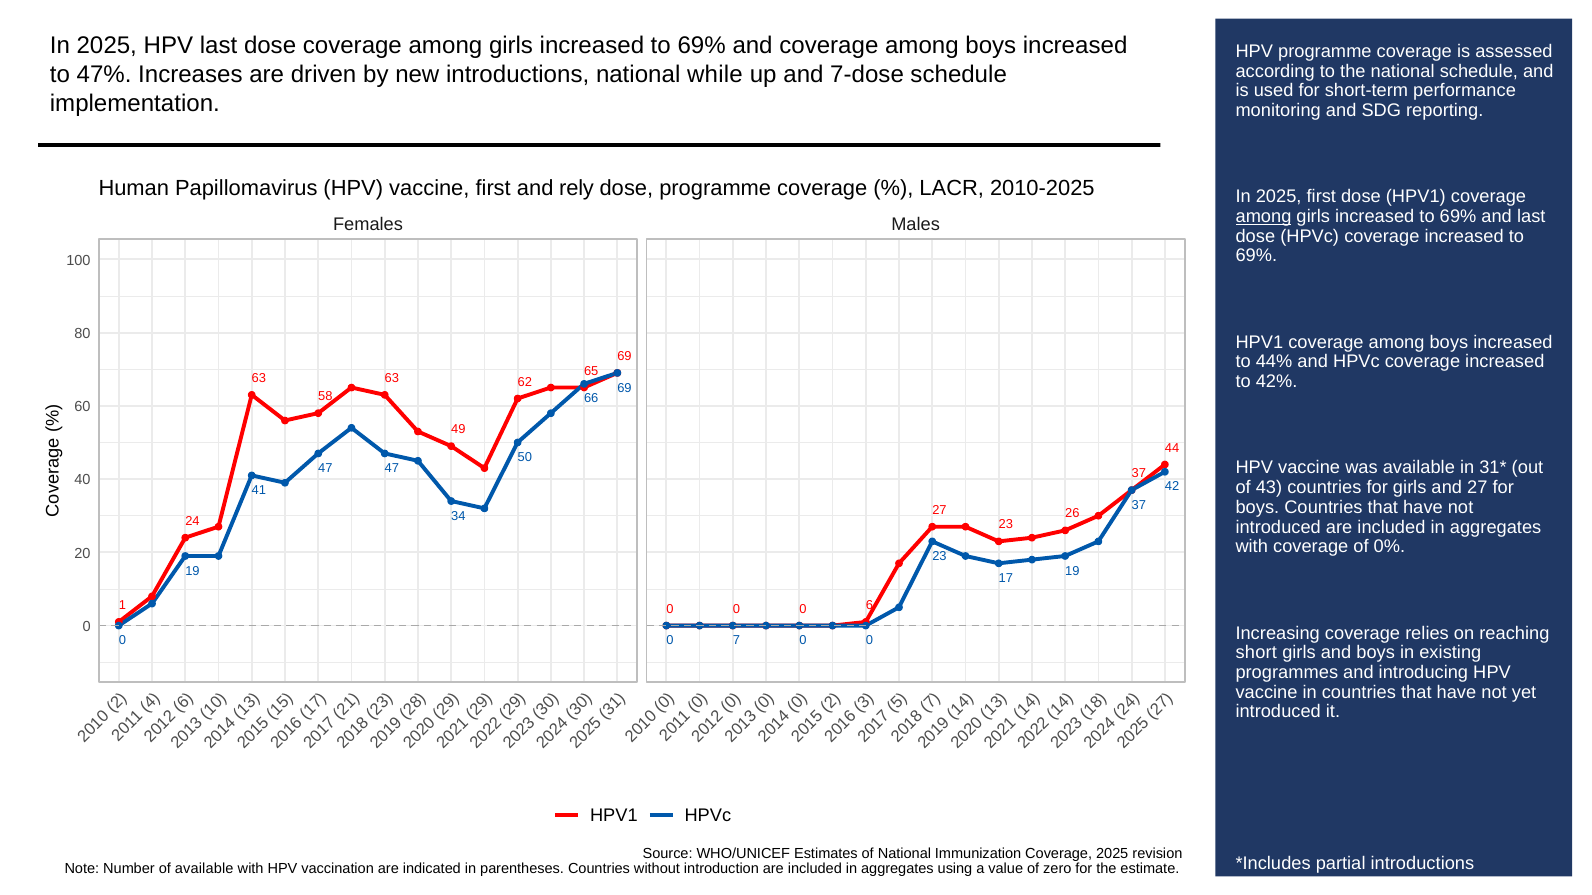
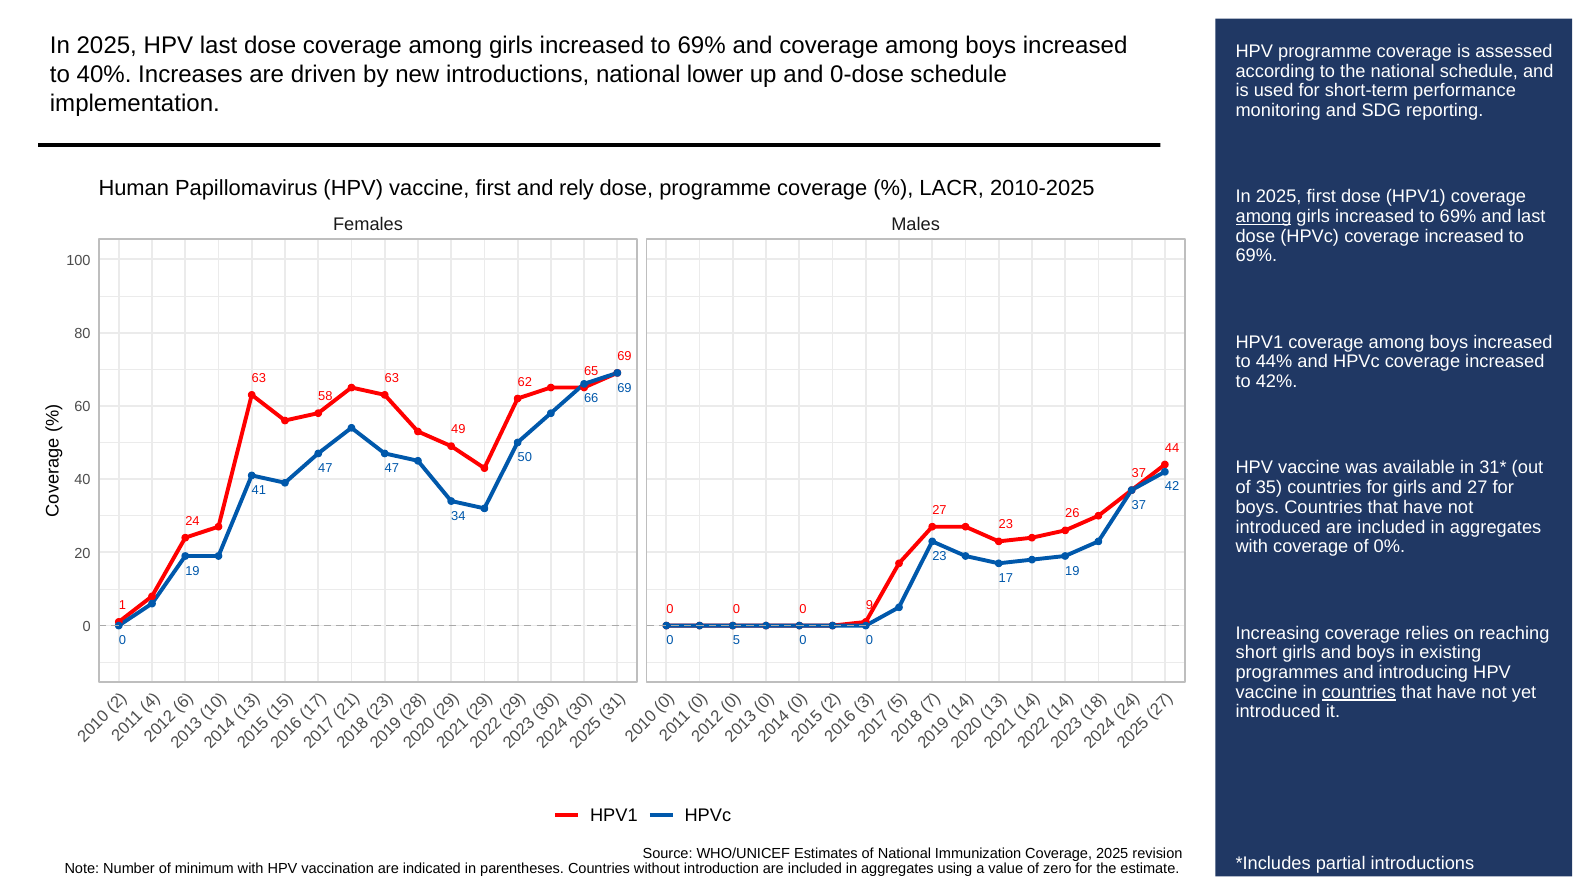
47%: 47% -> 40% (104, 75)
while: while -> lower (715, 75)
7-dose: 7-dose -> 0-dose (867, 75)
43: 43 -> 35 (1269, 488)
0 6: 6 -> 9 (869, 606)
0 7: 7 -> 5 (736, 641)
countries underline: none -> present (1359, 693)
of available: available -> minimum (204, 870)
